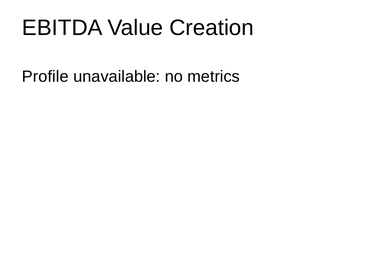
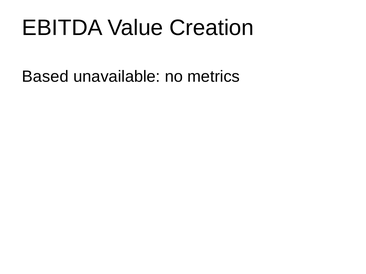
Profile: Profile -> Based (45, 77)
